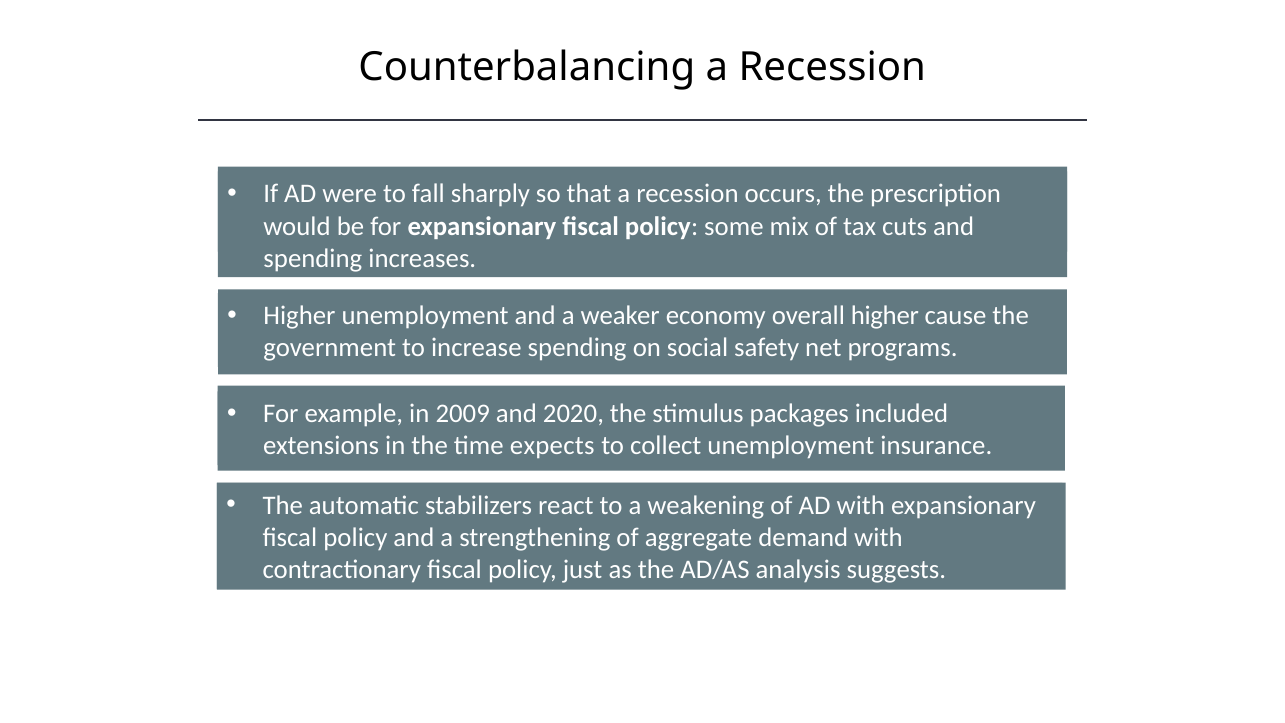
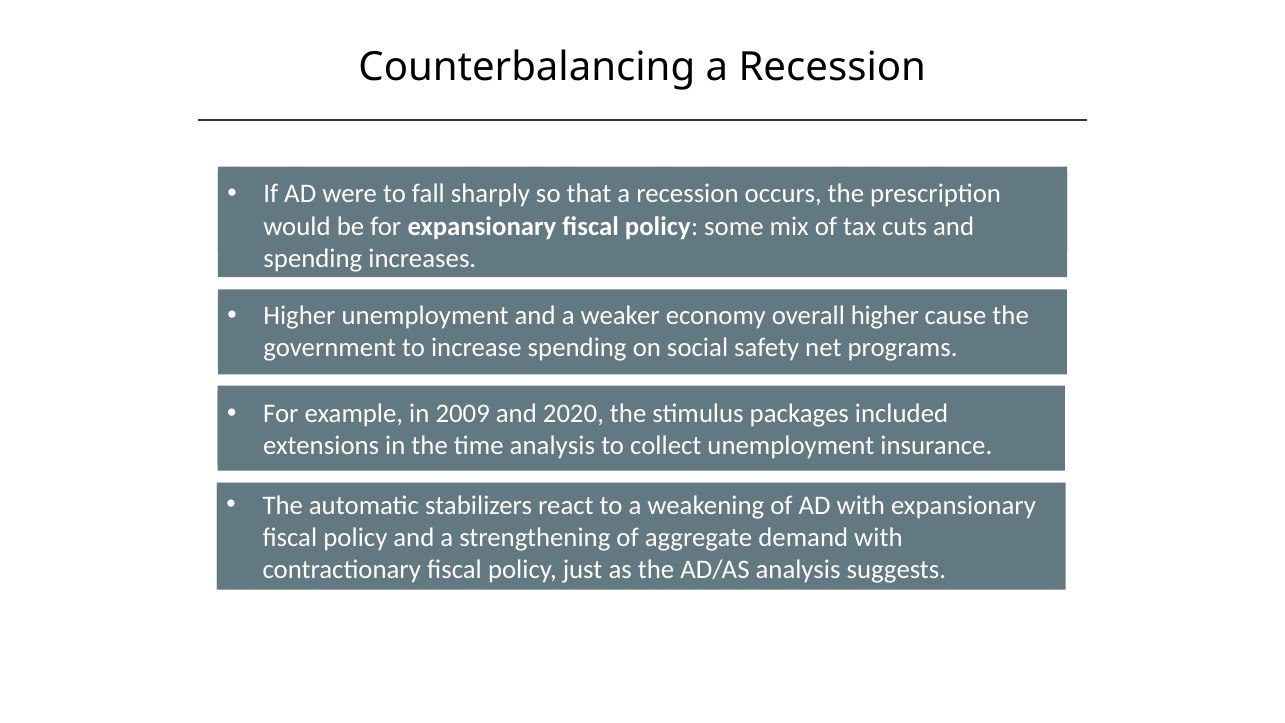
time expects: expects -> analysis (552, 446)
